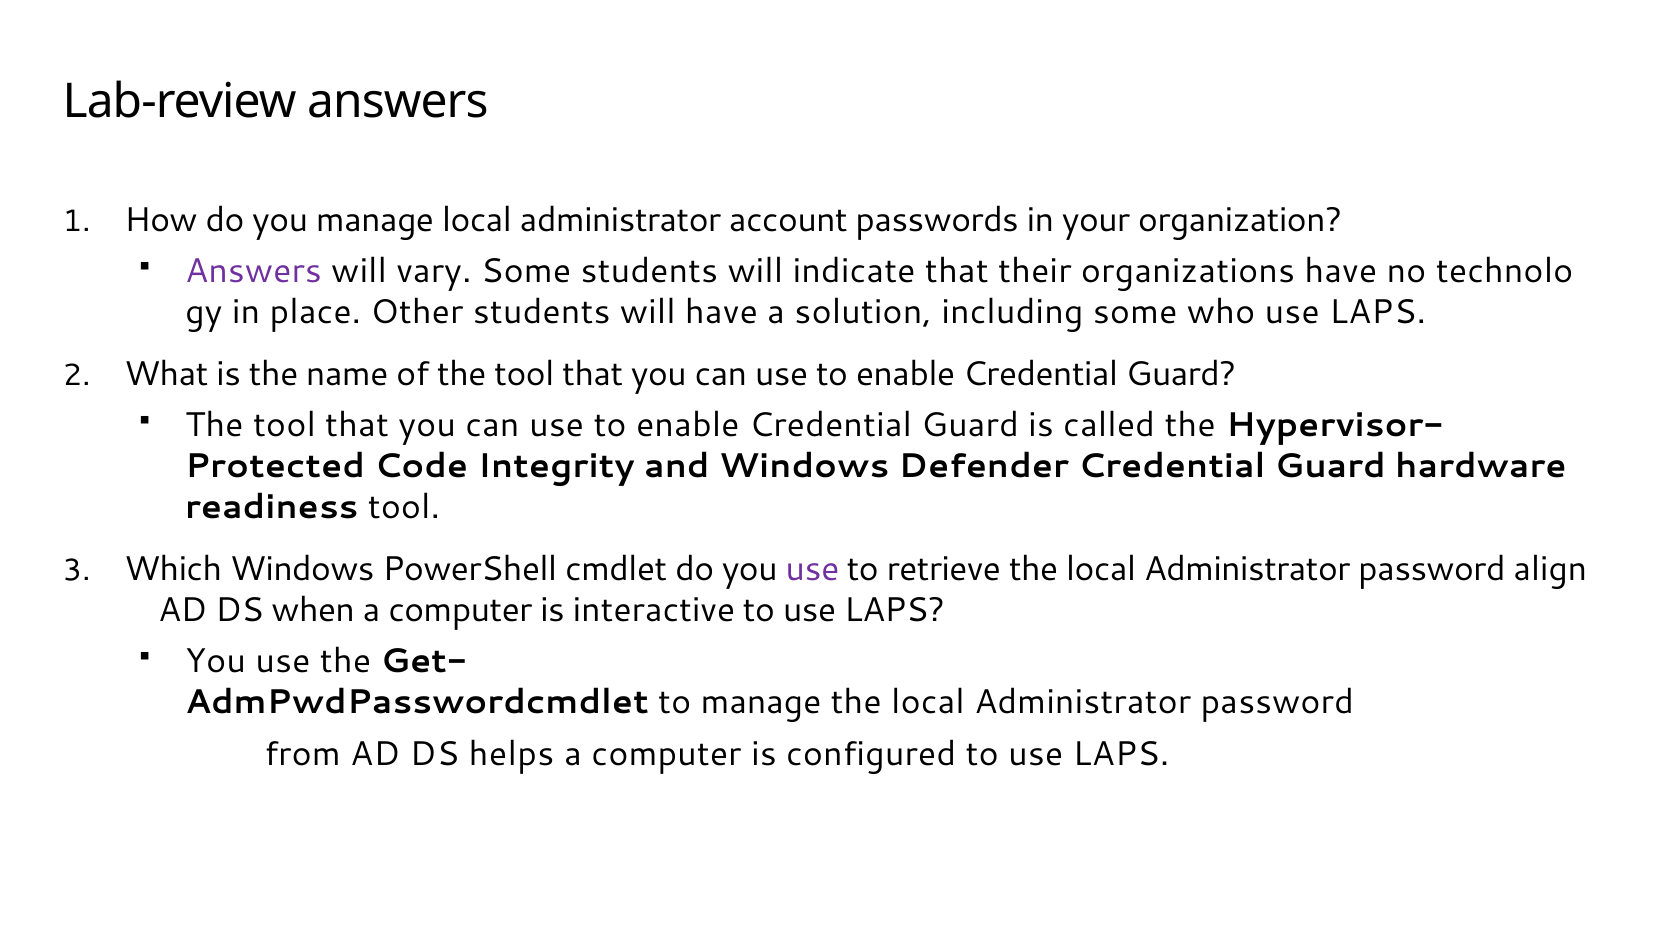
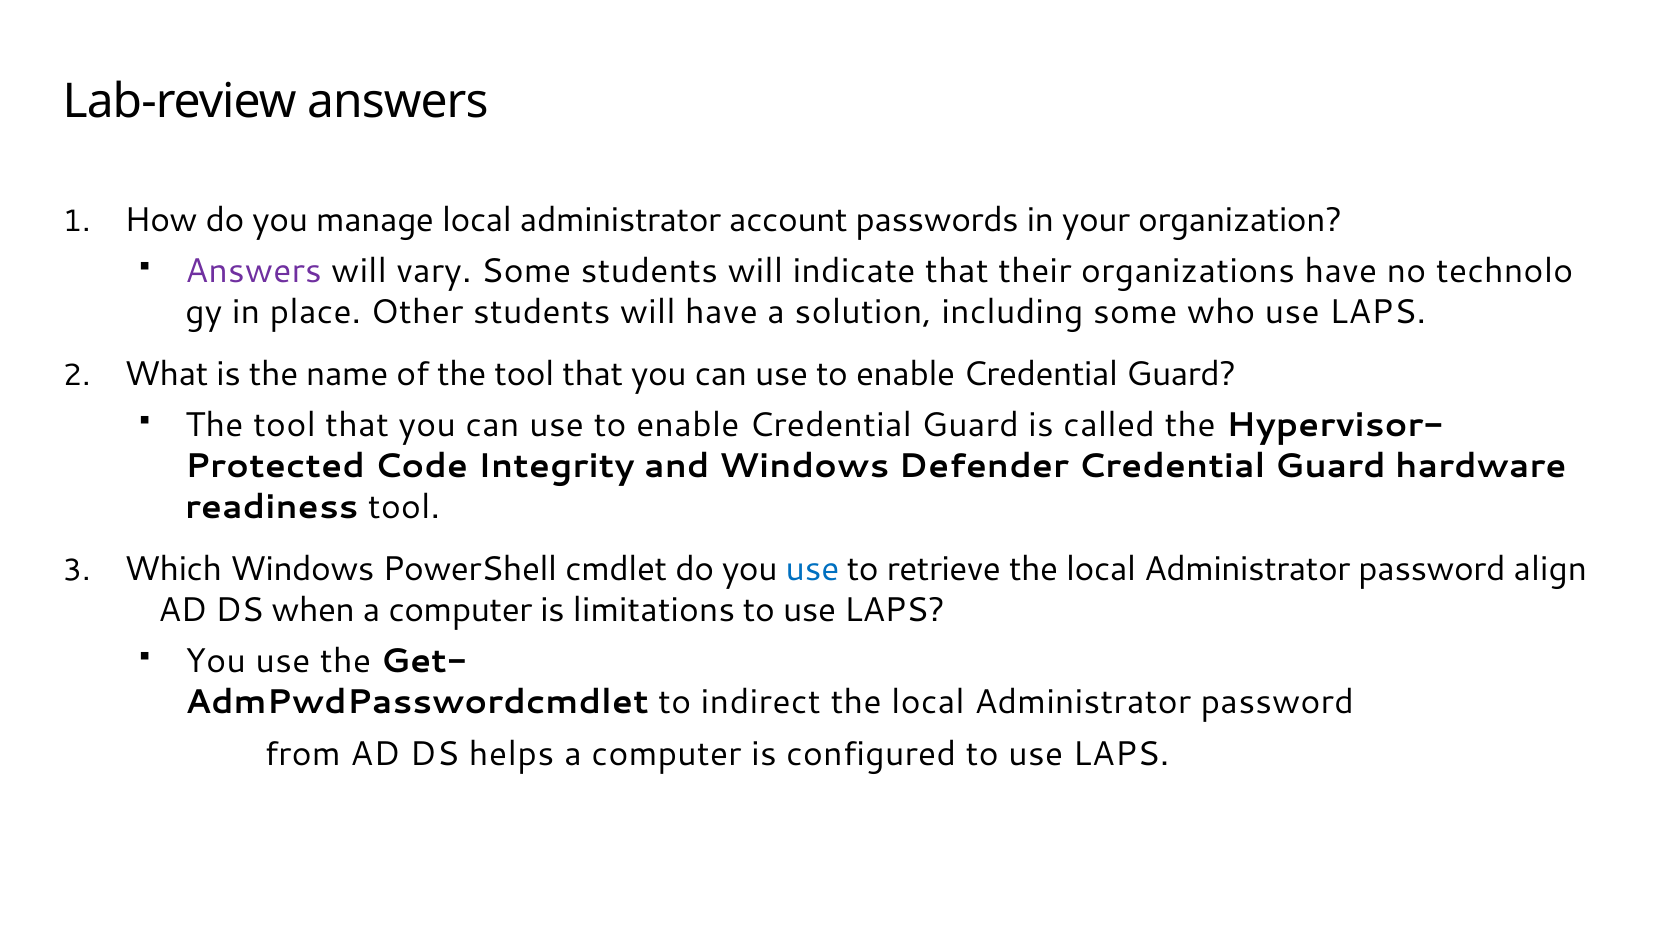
use colour: purple -> blue (812, 569)
interactive: interactive -> limitations (654, 610)
to manage: manage -> indirect (761, 703)
